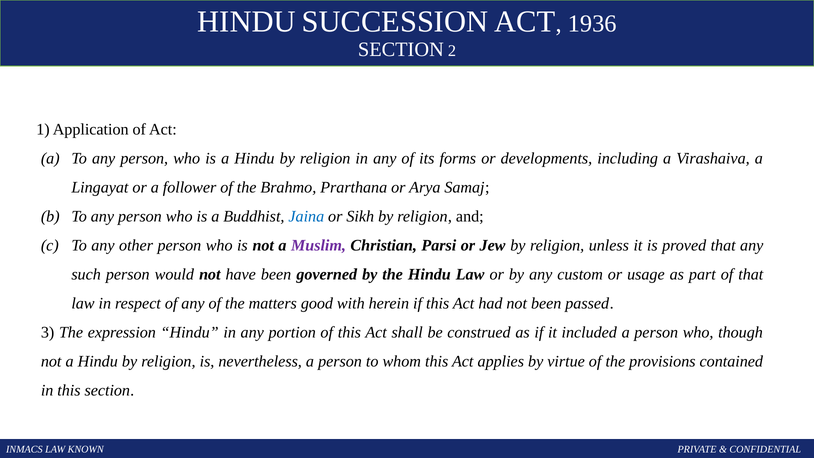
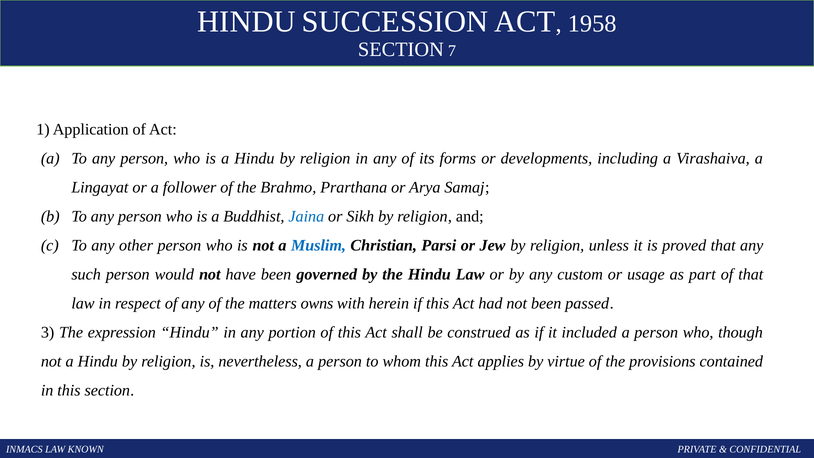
1936: 1936 -> 1958 (592, 24)
2: 2 -> 7 (452, 51)
Muslim colour: purple -> blue (318, 245)
good: good -> owns (317, 303)
